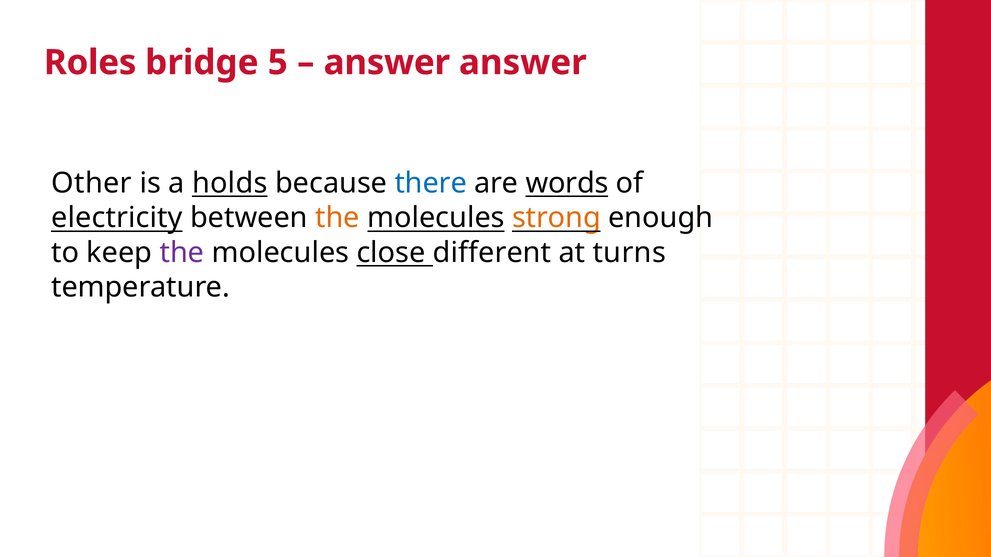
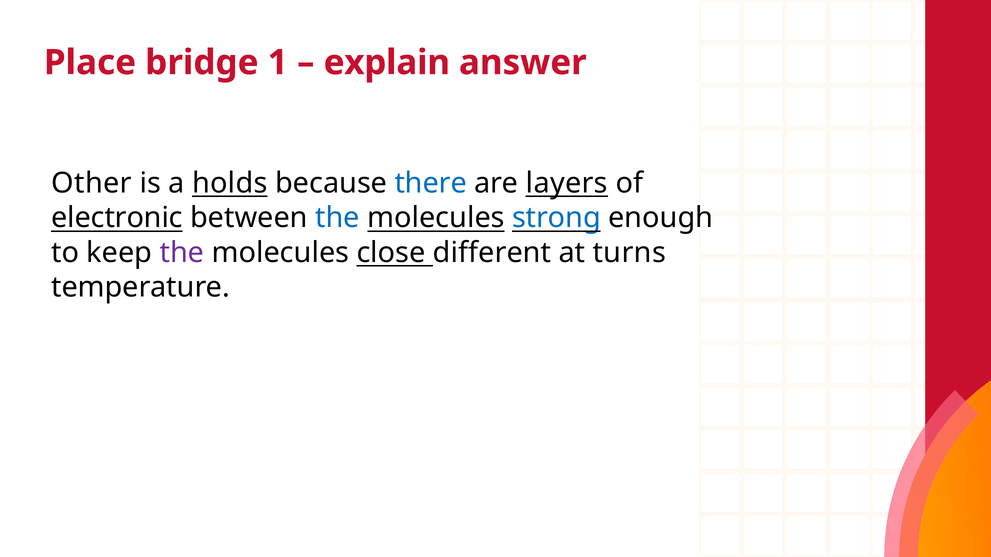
Roles: Roles -> Place (90, 63)
5: 5 -> 1 (278, 63)
answer: answer -> explain (387, 63)
words: words -> layers (567, 183)
electricity: electricity -> electronic (117, 218)
the colour: orange -> blue (337, 218)
strong colour: orange -> blue (557, 218)
